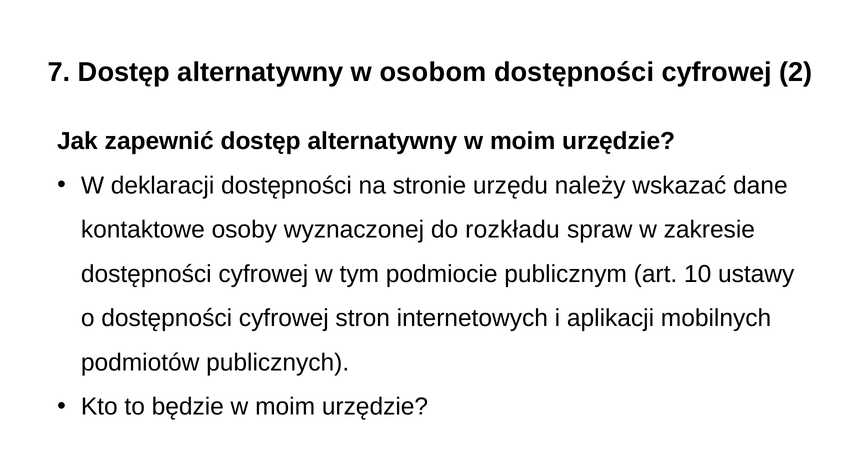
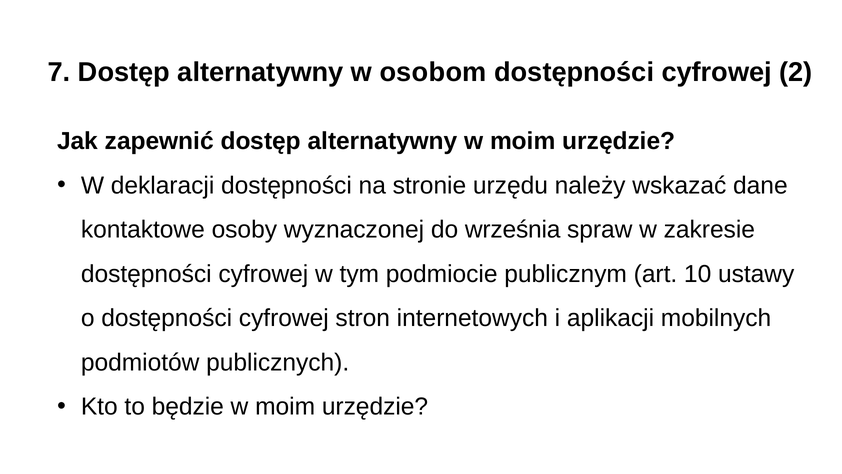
rozkładu: rozkładu -> września (513, 230)
